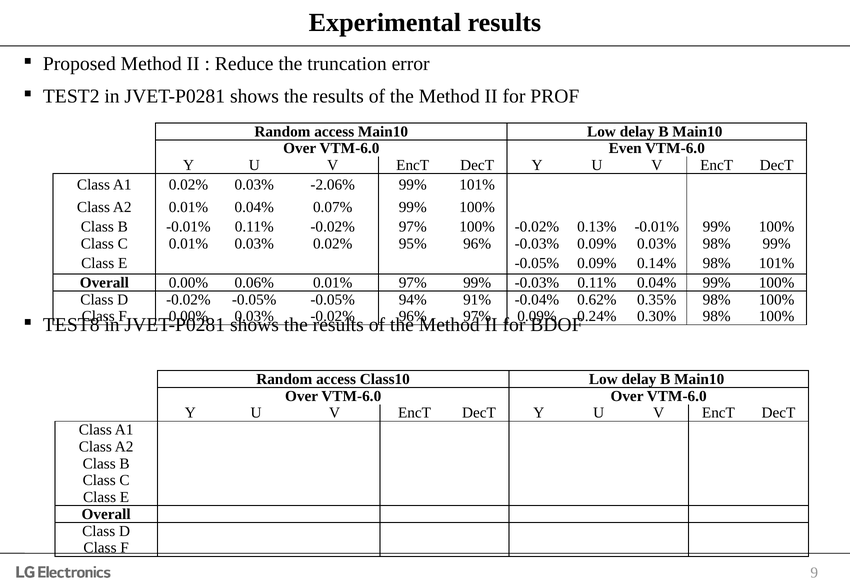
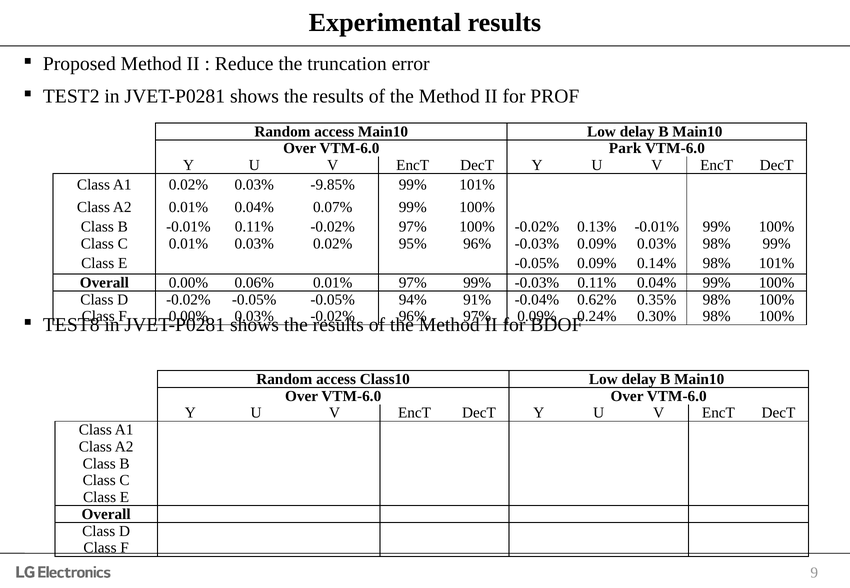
Even: Even -> Park (625, 148)
-2.06%: -2.06% -> -9.85% (333, 185)
